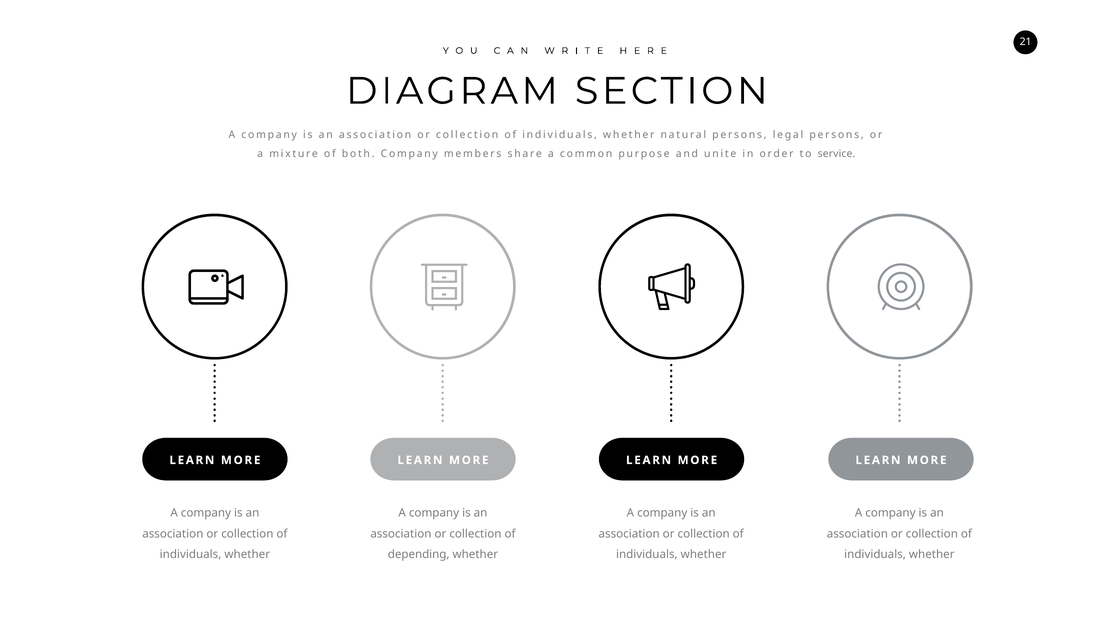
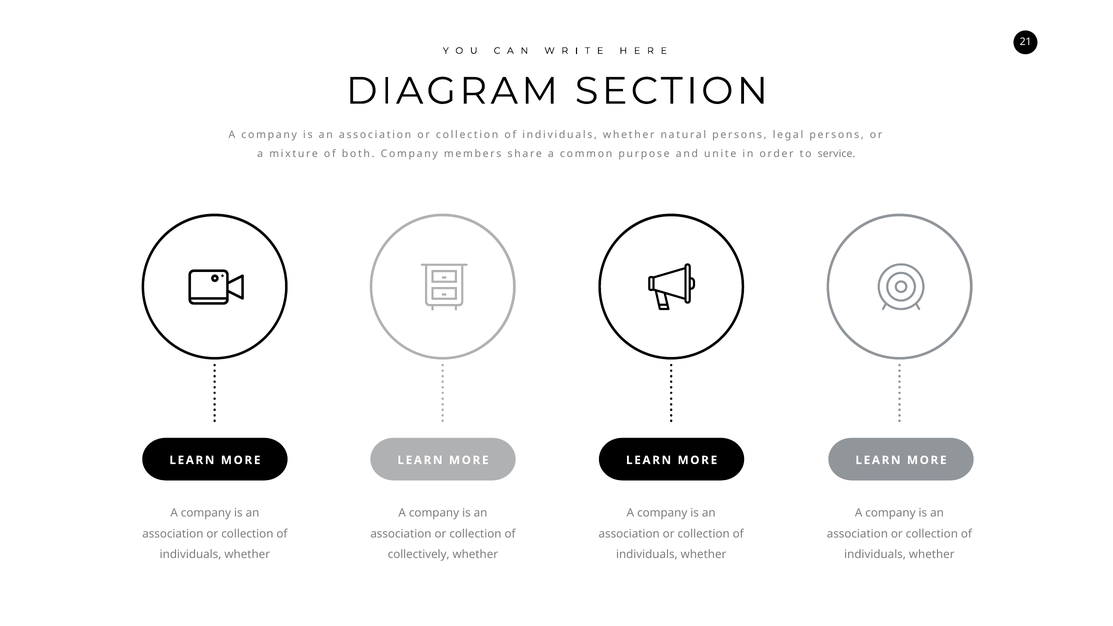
depending: depending -> collectively (419, 555)
